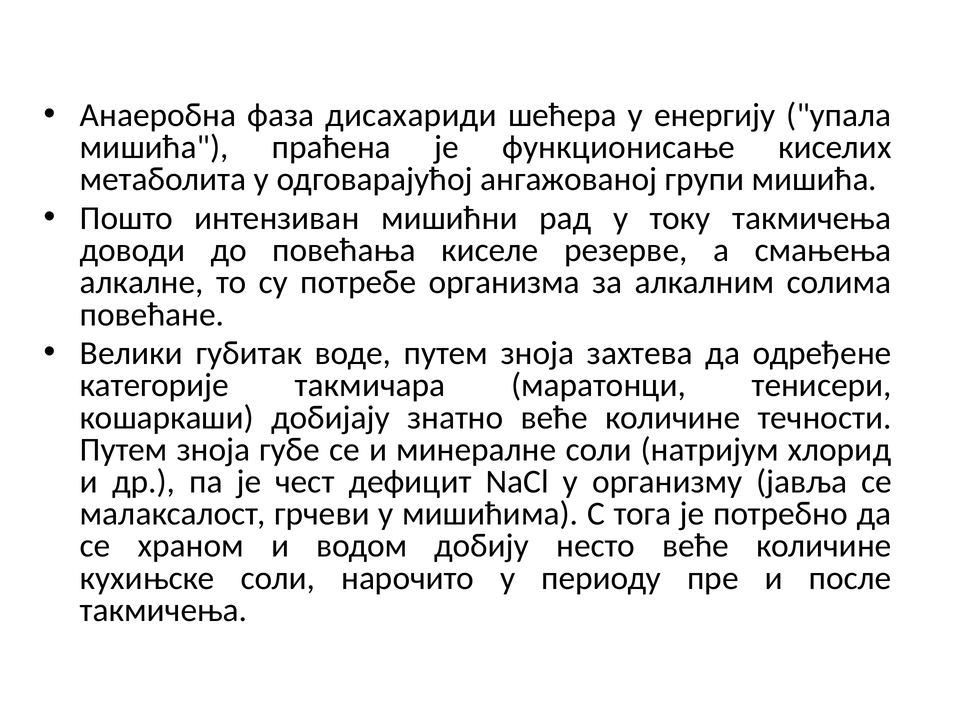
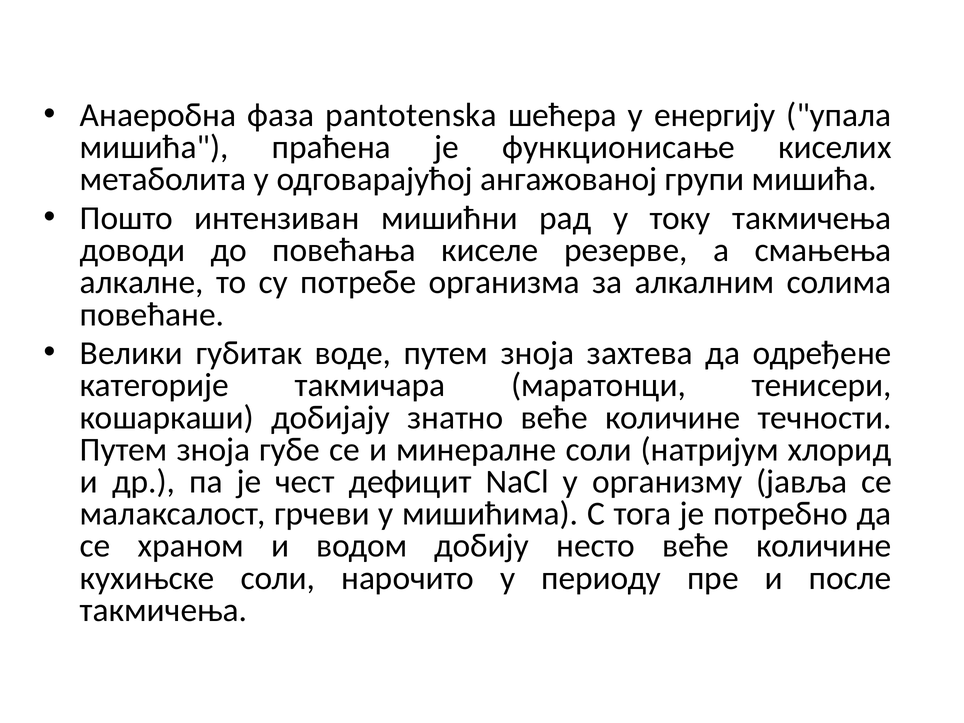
дисахариди: дисахариди -> pantotenska (411, 115)
